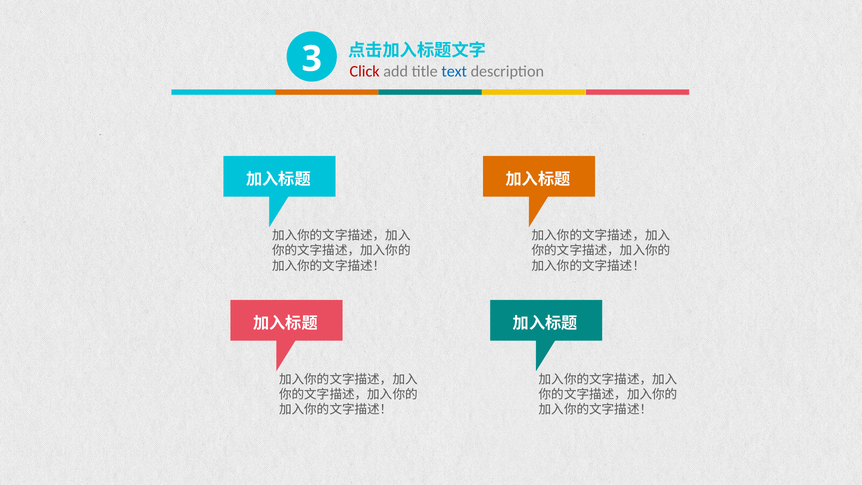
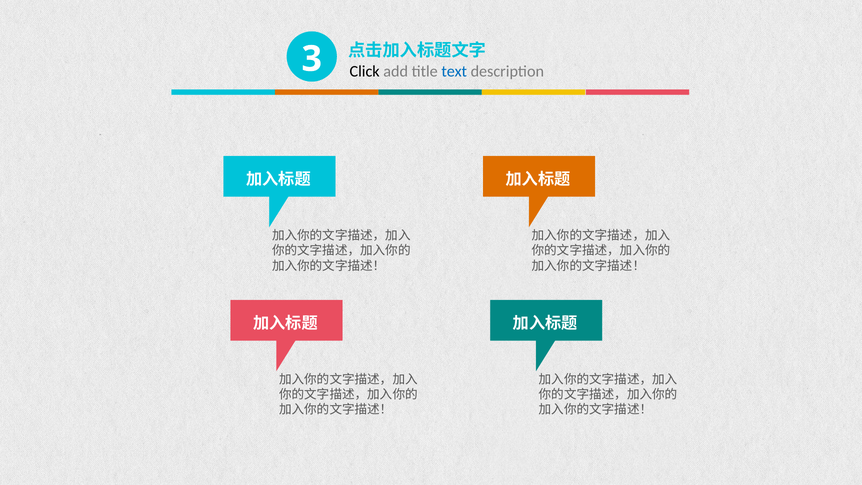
Click colour: red -> black (365, 72)
